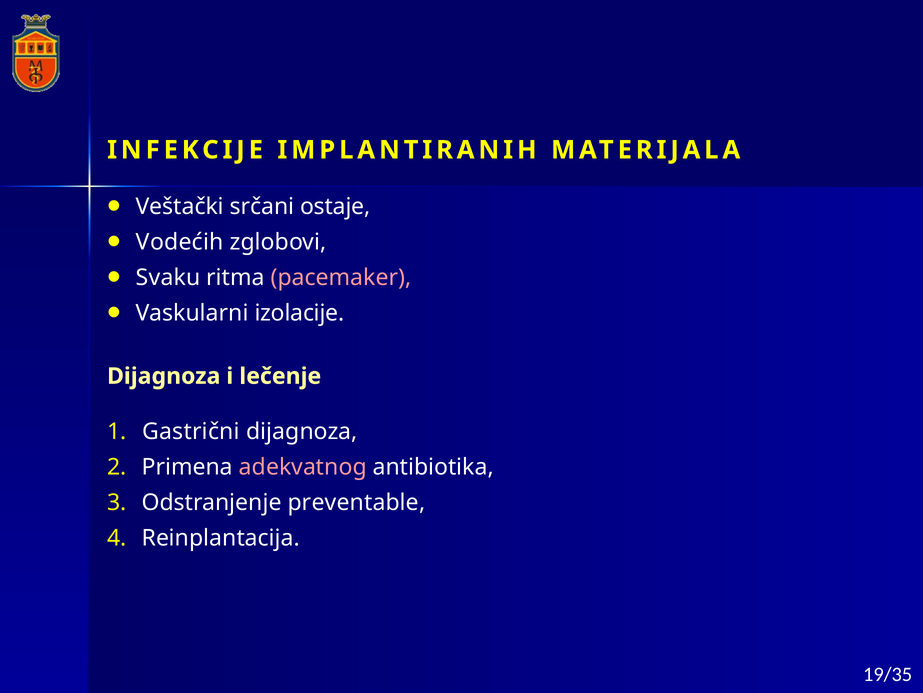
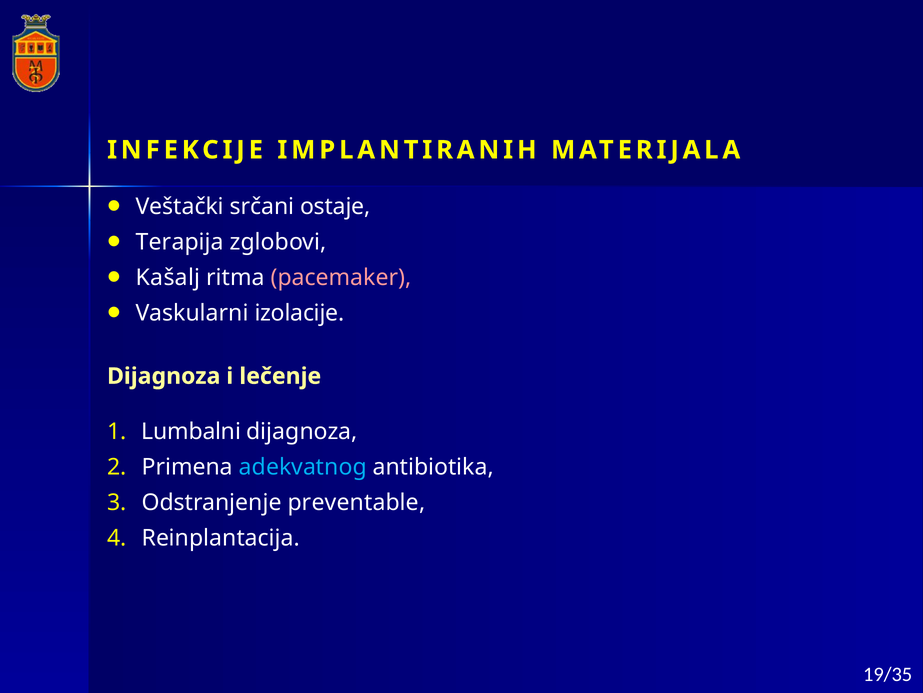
Vodećih: Vodećih -> Terapija (180, 242)
Svaku: Svaku -> Kašalj (168, 277)
Gastrični: Gastrični -> Lumbalni (191, 431)
adekvatnog colour: pink -> light blue (303, 467)
